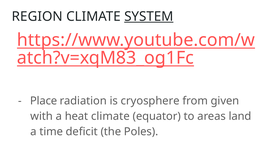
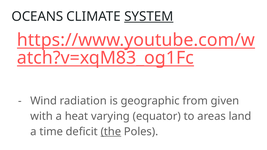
REGION: REGION -> OCEANS (37, 16)
Place: Place -> Wind (44, 101)
cryosphere: cryosphere -> geographic (150, 101)
heat climate: climate -> varying (110, 116)
the underline: none -> present (111, 132)
